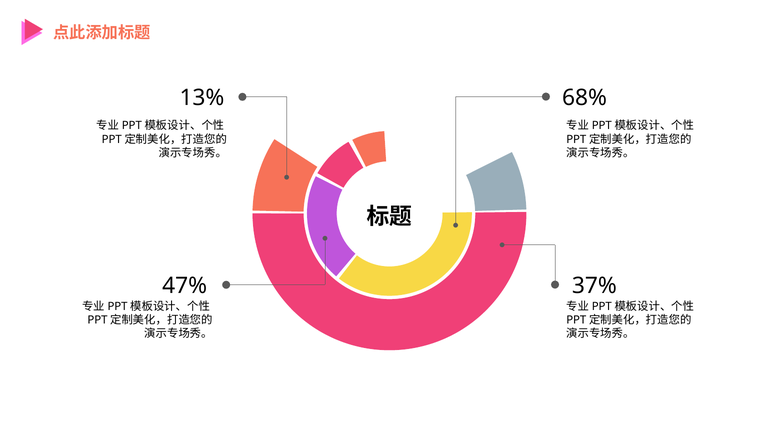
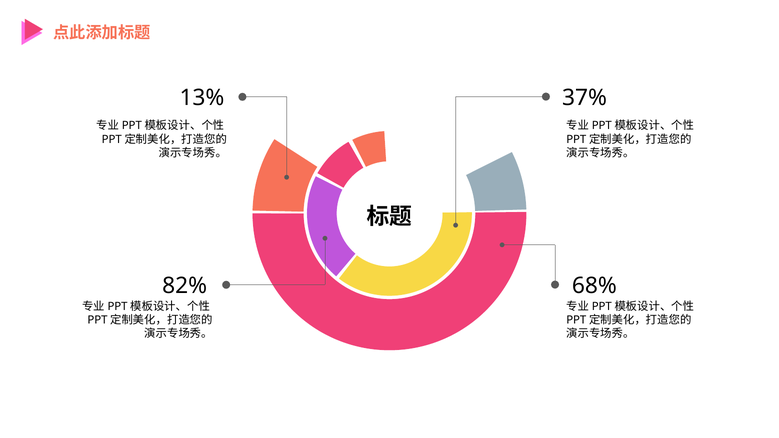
68%: 68% -> 37% (585, 98)
37%: 37% -> 68% (594, 286)
47%: 47% -> 82% (185, 286)
